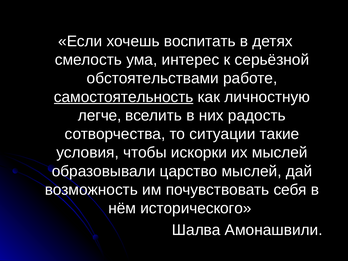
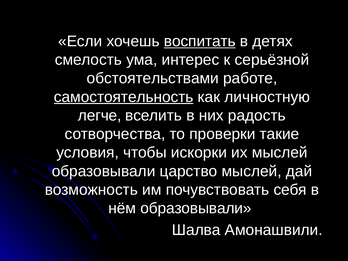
воспитать underline: none -> present (200, 41)
ситуации: ситуации -> проверки (222, 134)
нём исторического: исторического -> образовывали (196, 208)
